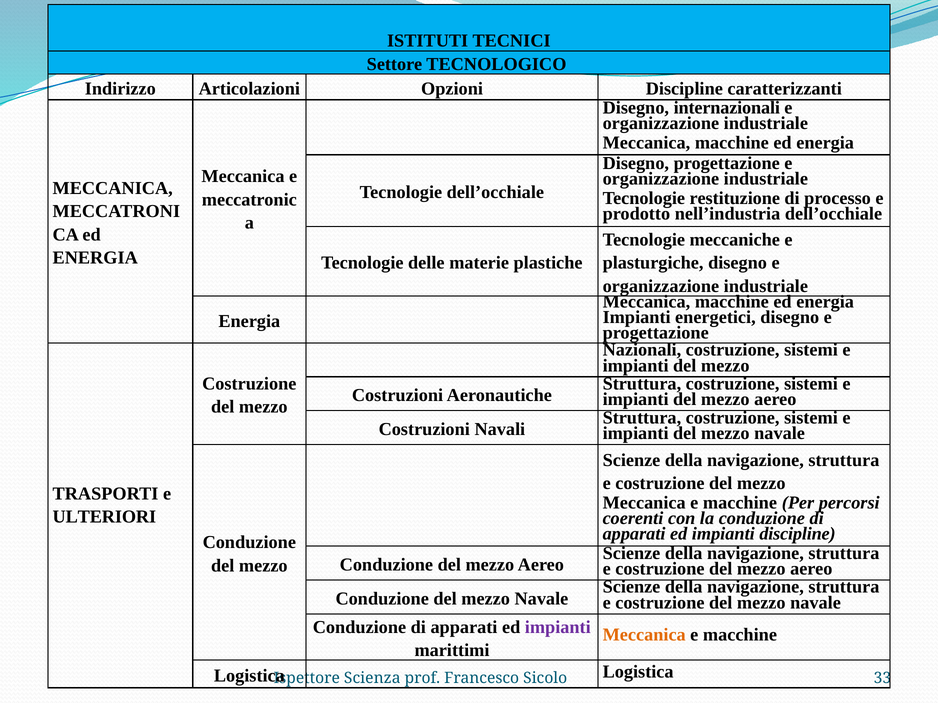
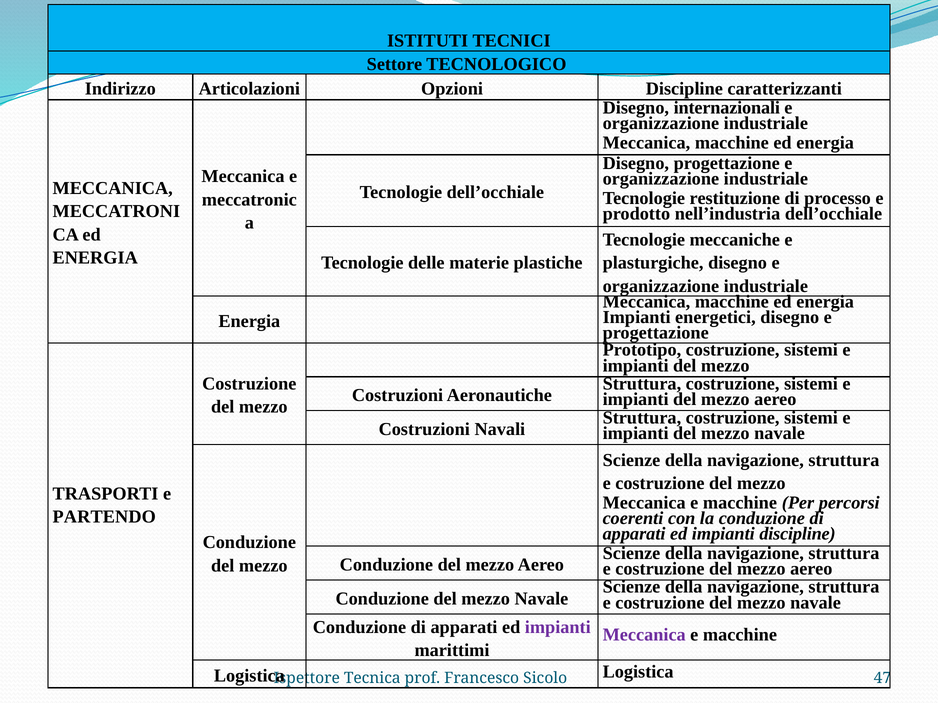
Nazionali: Nazionali -> Prototipo (642, 350)
ULTERIORI: ULTERIORI -> PARTENDO (104, 517)
Meccanica colour: orange -> purple (644, 635)
Scienza: Scienza -> Tecnica (372, 679)
33: 33 -> 47 (882, 679)
